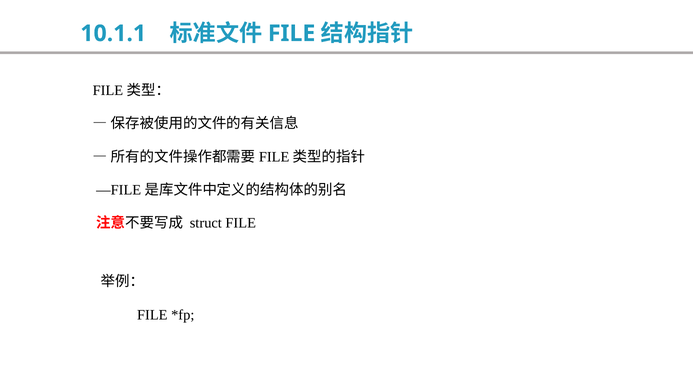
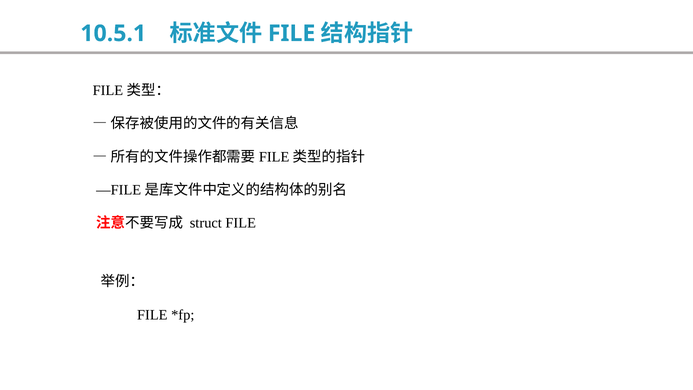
10.1.1: 10.1.1 -> 10.5.1 (113, 33)
